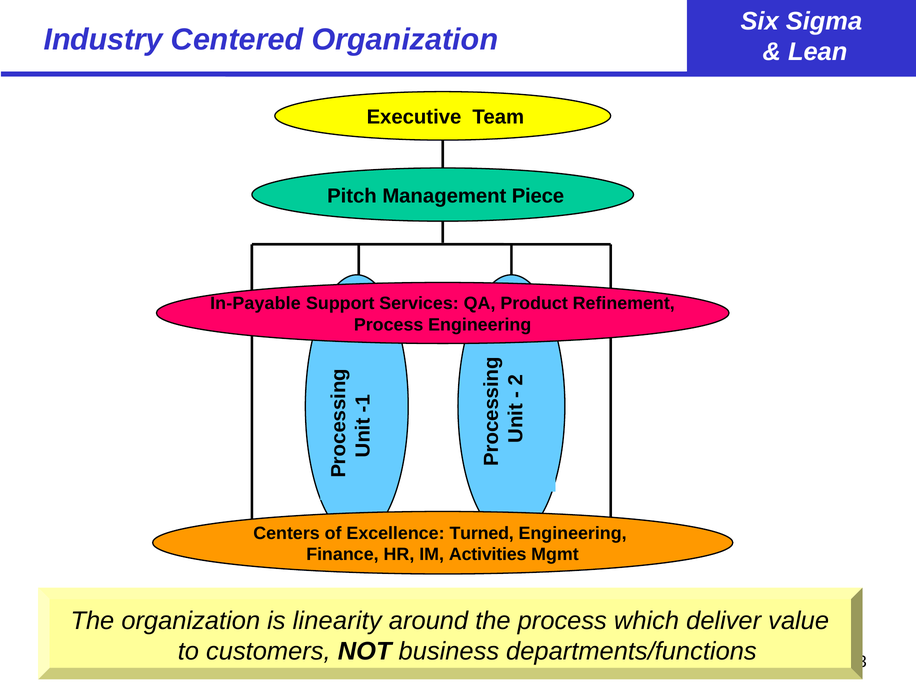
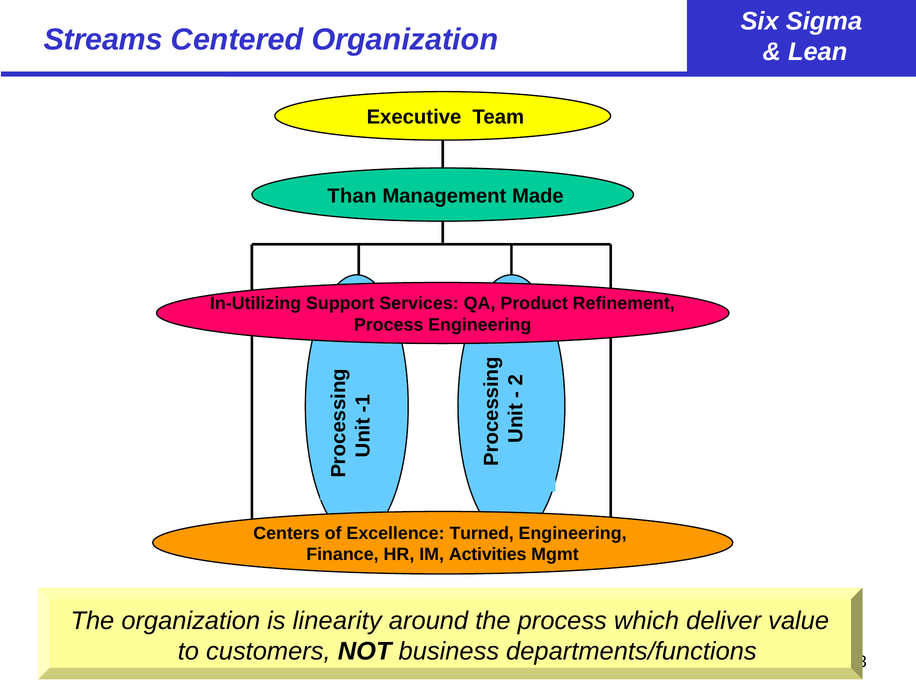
Industry: Industry -> Streams (103, 40)
Pitch: Pitch -> Than (352, 196)
Piece: Piece -> Made (538, 196)
In-Payable: In-Payable -> In-Utilizing (256, 304)
